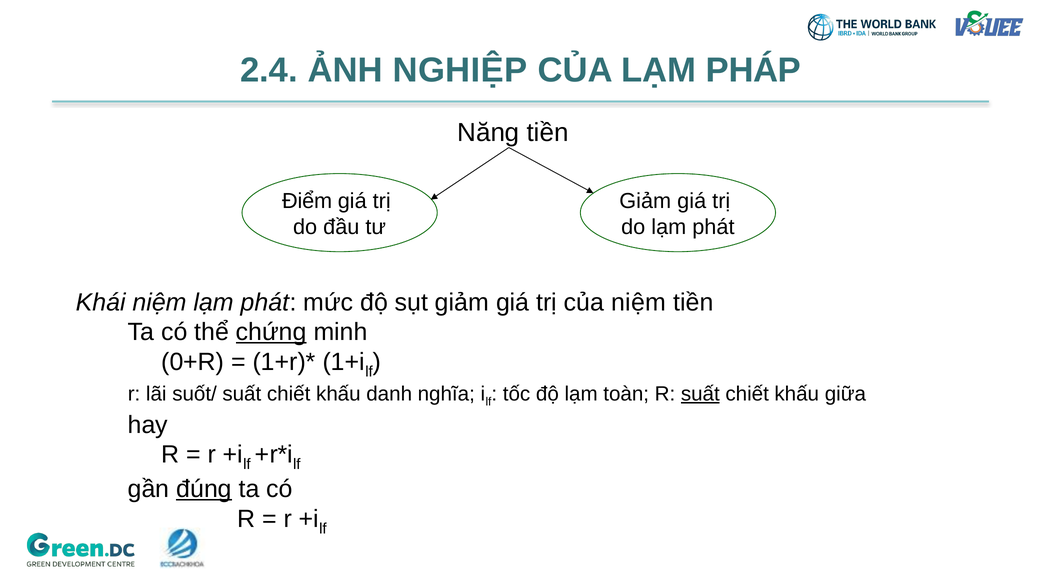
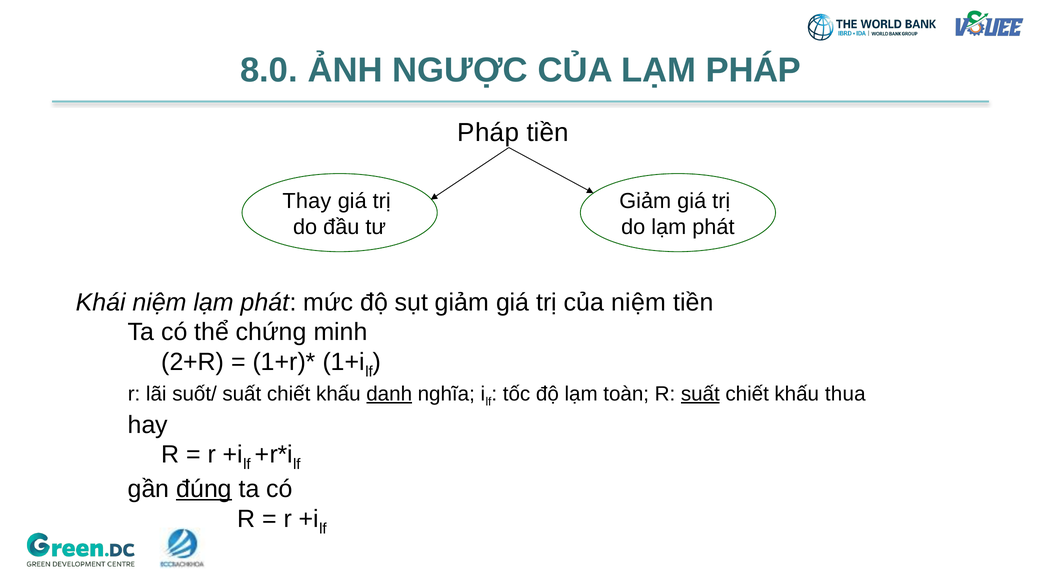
2.4: 2.4 -> 8.0 (269, 70)
NGHIỆP: NGHIỆP -> NGƯỢC (460, 70)
Năng: Năng -> Pháp (488, 133)
Điểm: Điểm -> Thay (307, 201)
chứng underline: present -> none (271, 332)
0+R: 0+R -> 2+R (193, 362)
danh underline: none -> present (389, 393)
giữa: giữa -> thua (845, 393)
